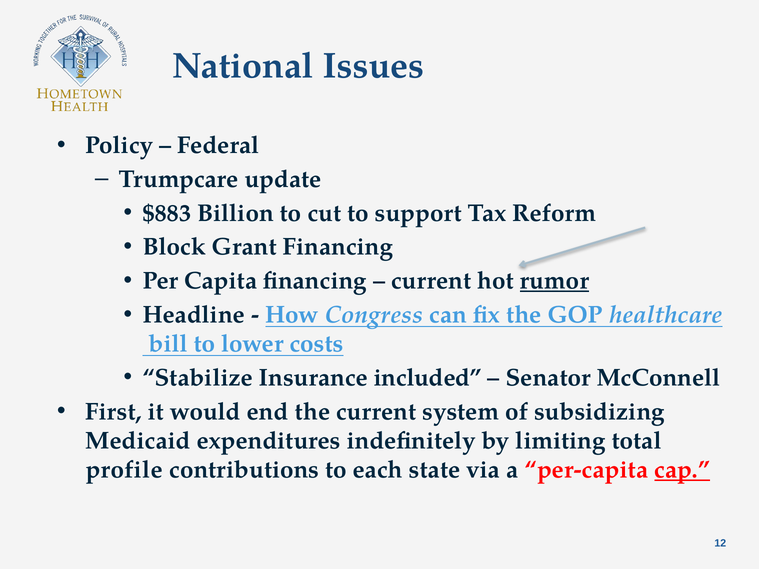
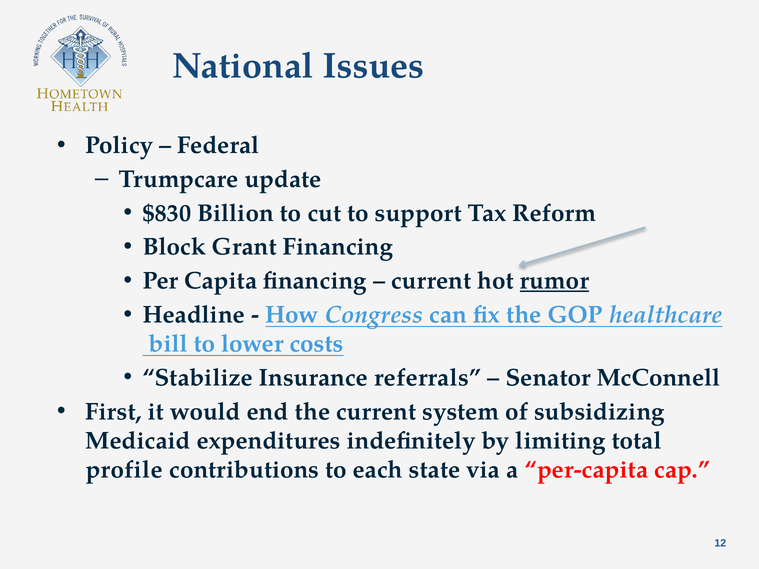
$883: $883 -> $830 (167, 213)
included: included -> referrals (428, 378)
cap underline: present -> none (682, 470)
